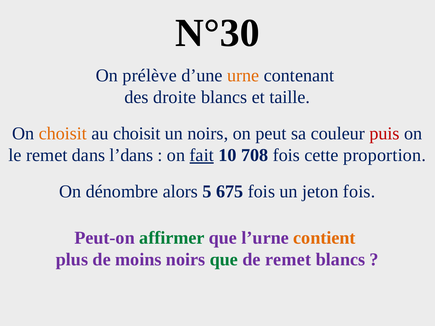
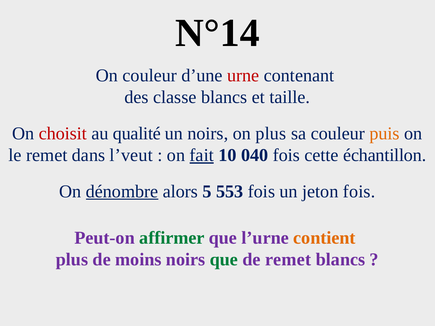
N°30: N°30 -> N°14 (217, 33)
On prélève: prélève -> couleur (150, 76)
urne colour: orange -> red (243, 76)
droite: droite -> classe (175, 97)
choisit colour: orange -> red (63, 134)
au choisit: choisit -> qualité (137, 134)
on peut: peut -> plus (271, 134)
puis colour: red -> orange (385, 134)
l’dans: l’dans -> l’veut (131, 155)
708: 708 -> 040 (255, 155)
proportion: proportion -> échantillon (385, 155)
dénombre underline: none -> present (122, 192)
675: 675 -> 553 (230, 192)
